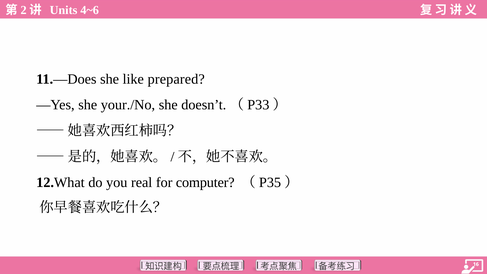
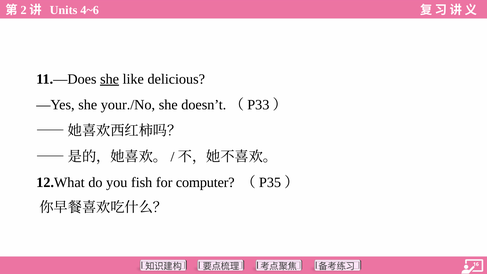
she underline: none -> present (110, 79)
prepared: prepared -> delicious (176, 79)
real: real -> fish (142, 183)
